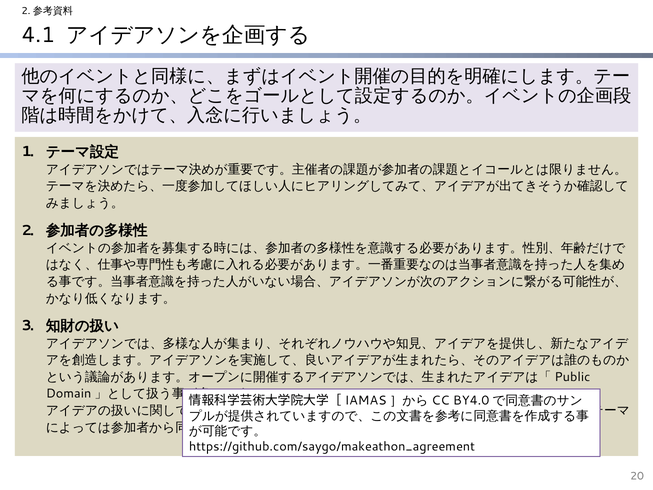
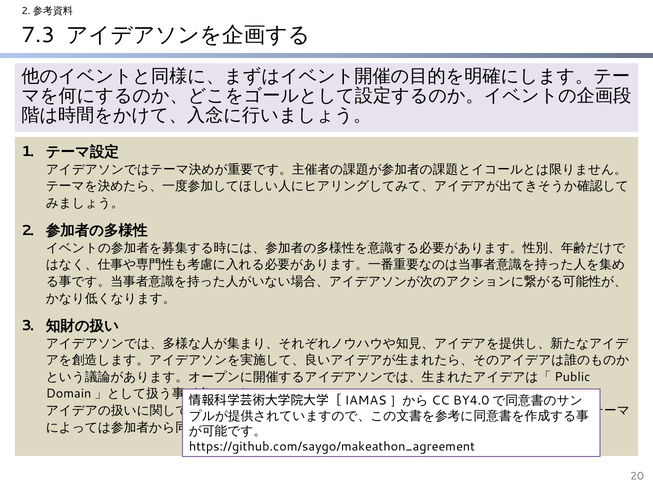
4.1: 4.1 -> 7.3 (38, 35)
